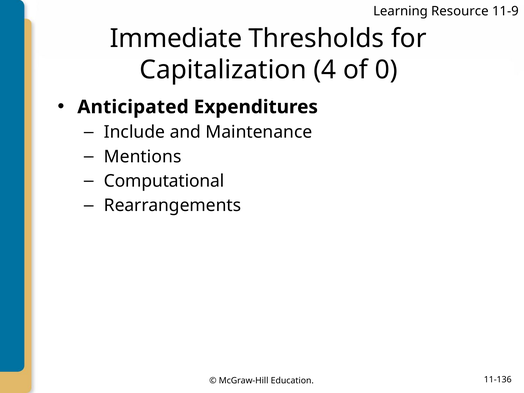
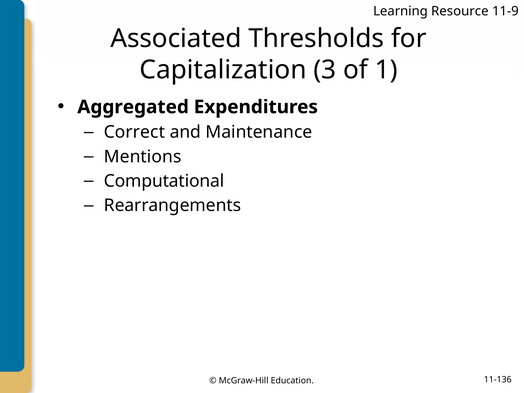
Immediate: Immediate -> Associated (176, 38)
4: 4 -> 3 (325, 70)
0: 0 -> 1 (386, 70)
Anticipated: Anticipated -> Aggregated (133, 107)
Include: Include -> Correct (134, 132)
